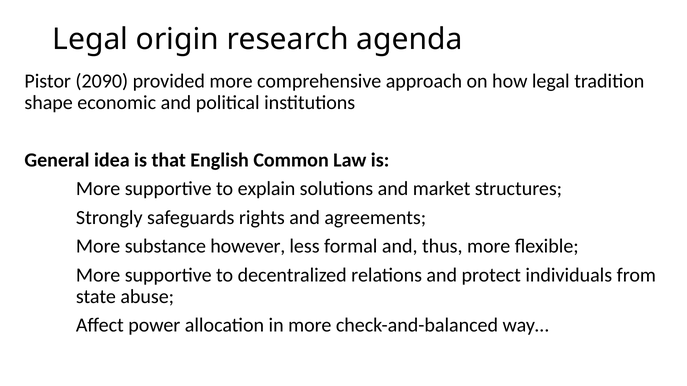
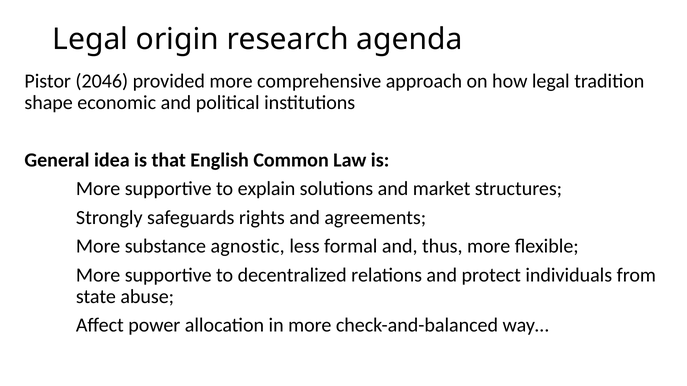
2090: 2090 -> 2046 (102, 81)
however: however -> agnostic (248, 247)
